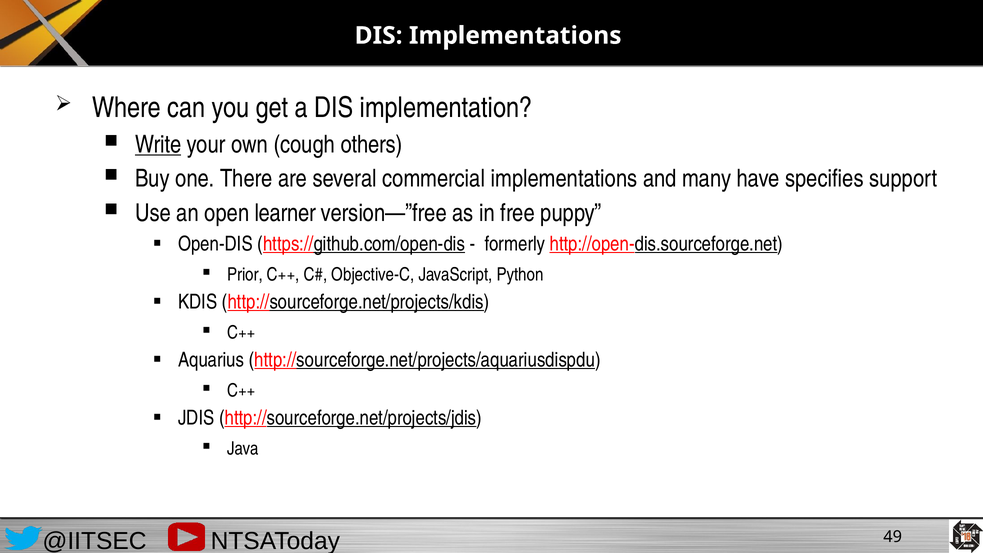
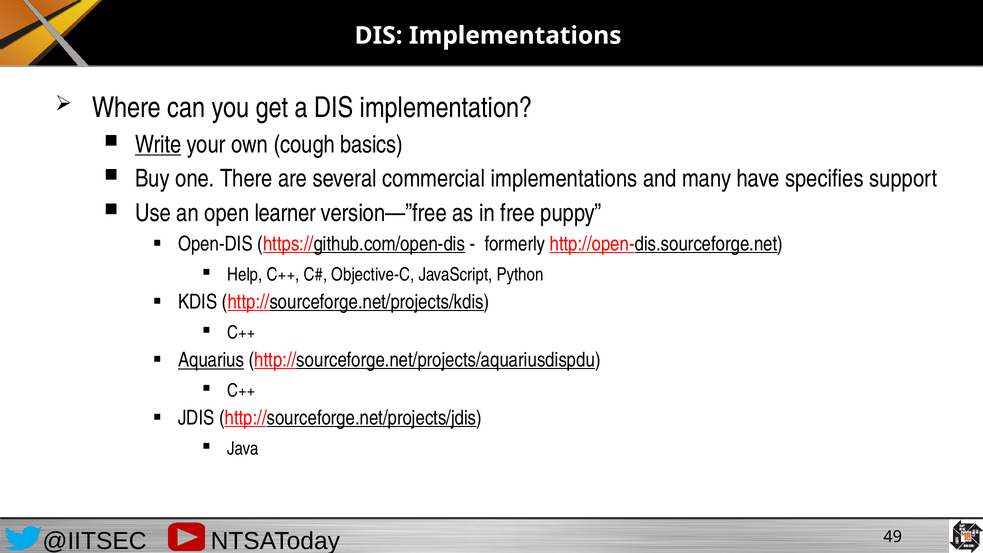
others: others -> basics (372, 144)
Prior: Prior -> Help (245, 274)
Aquarius underline: none -> present (211, 360)
